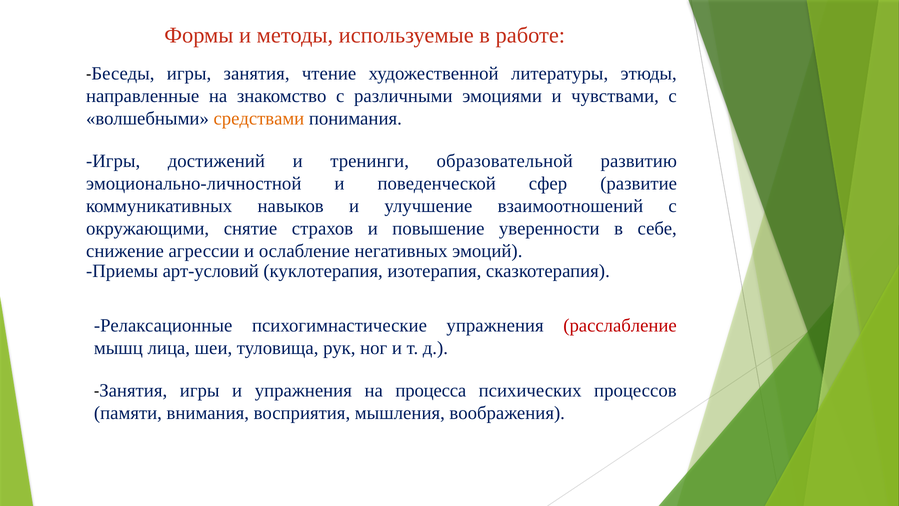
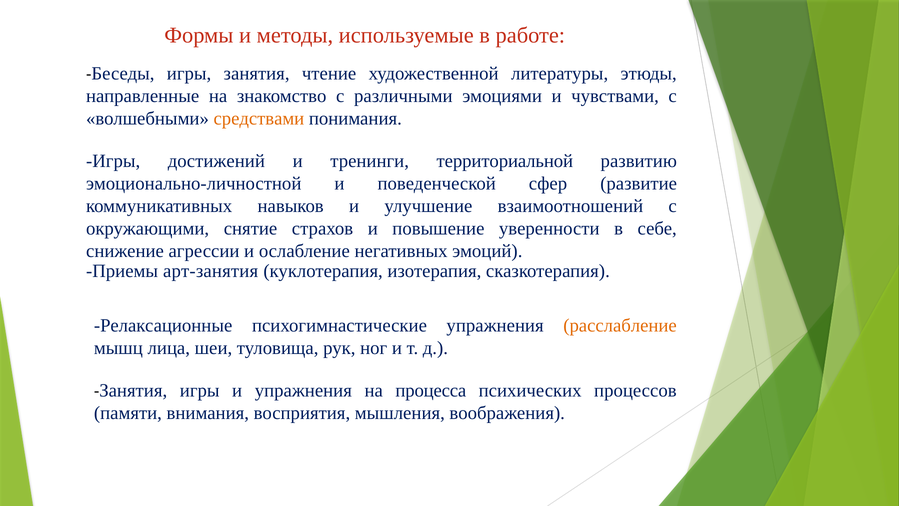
образовательной: образовательной -> территориальной (505, 161)
арт-условий: арт-условий -> арт-занятия (211, 271)
расслабление colour: red -> orange (620, 325)
